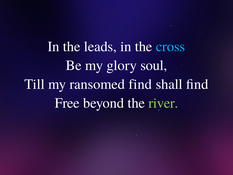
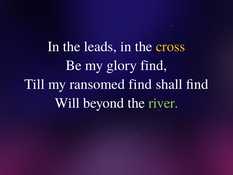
cross colour: light blue -> yellow (170, 46)
glory soul: soul -> find (154, 65)
Free: Free -> Will (67, 103)
